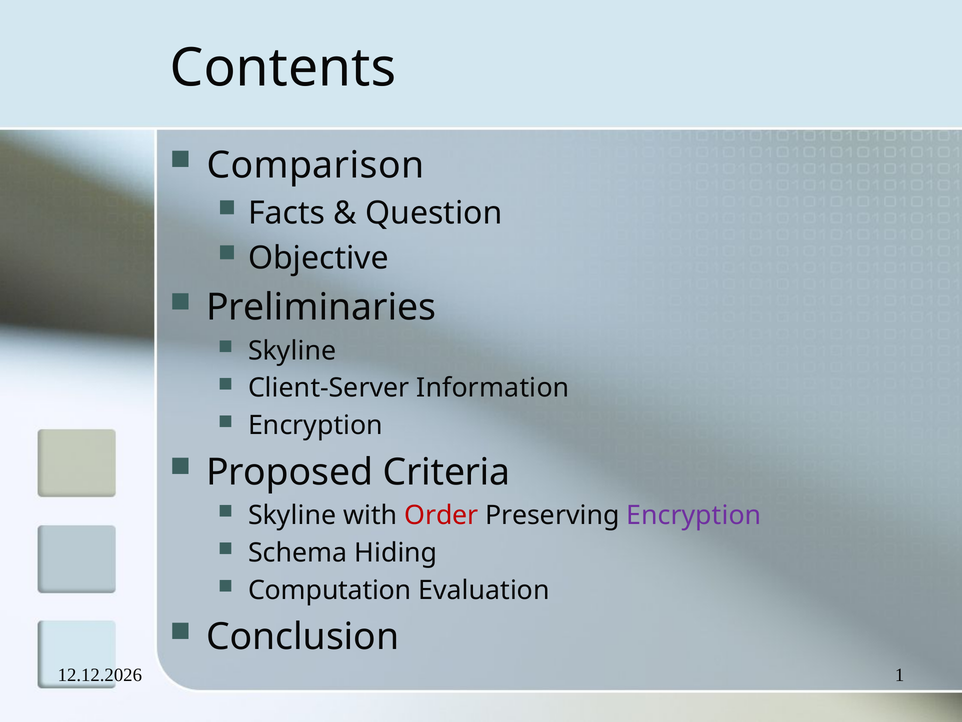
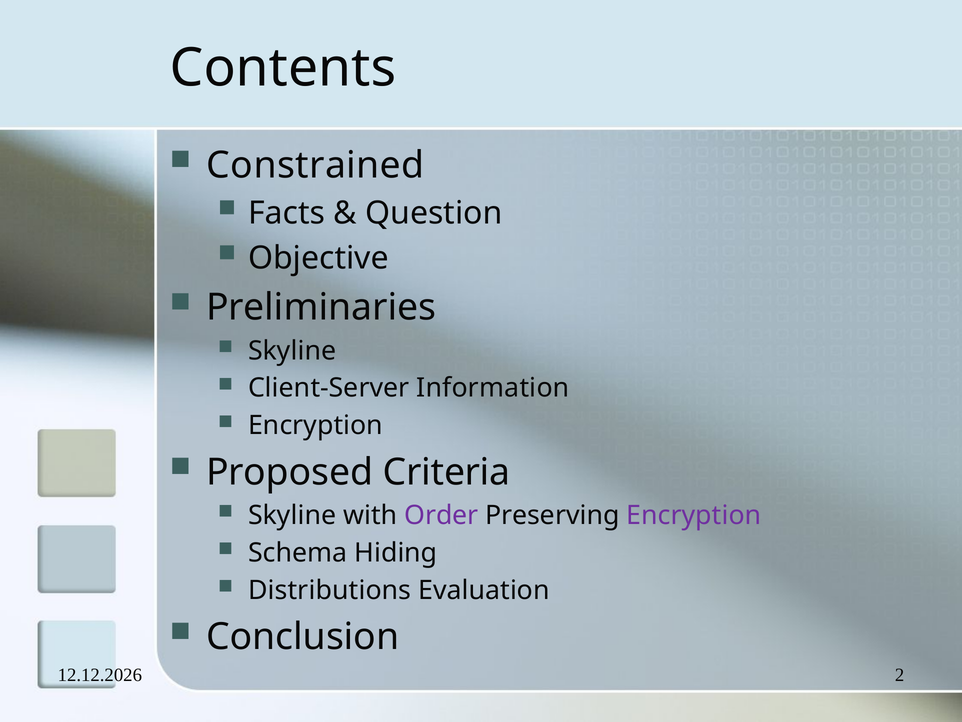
Comparison: Comparison -> Constrained (315, 165)
Order colour: red -> purple (441, 515)
Computation: Computation -> Distributions (330, 590)
1: 1 -> 2 (900, 674)
